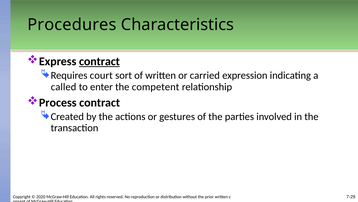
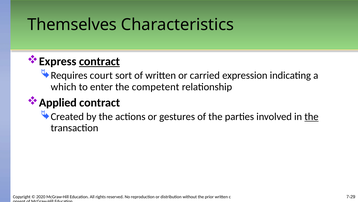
Procedures: Procedures -> Themselves (72, 25)
called: called -> which (64, 87)
Process: Process -> Applied (58, 102)
the underline: none -> present (311, 116)
